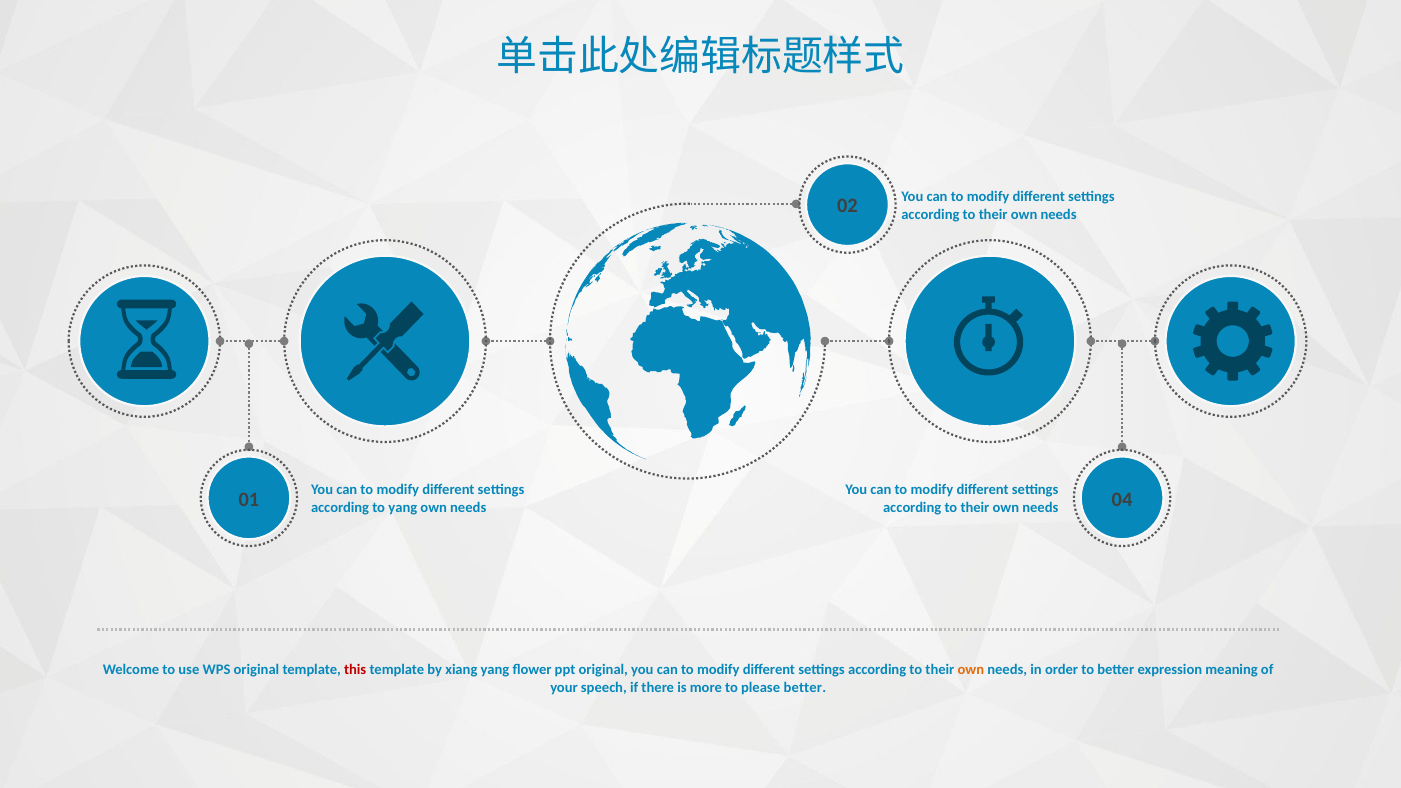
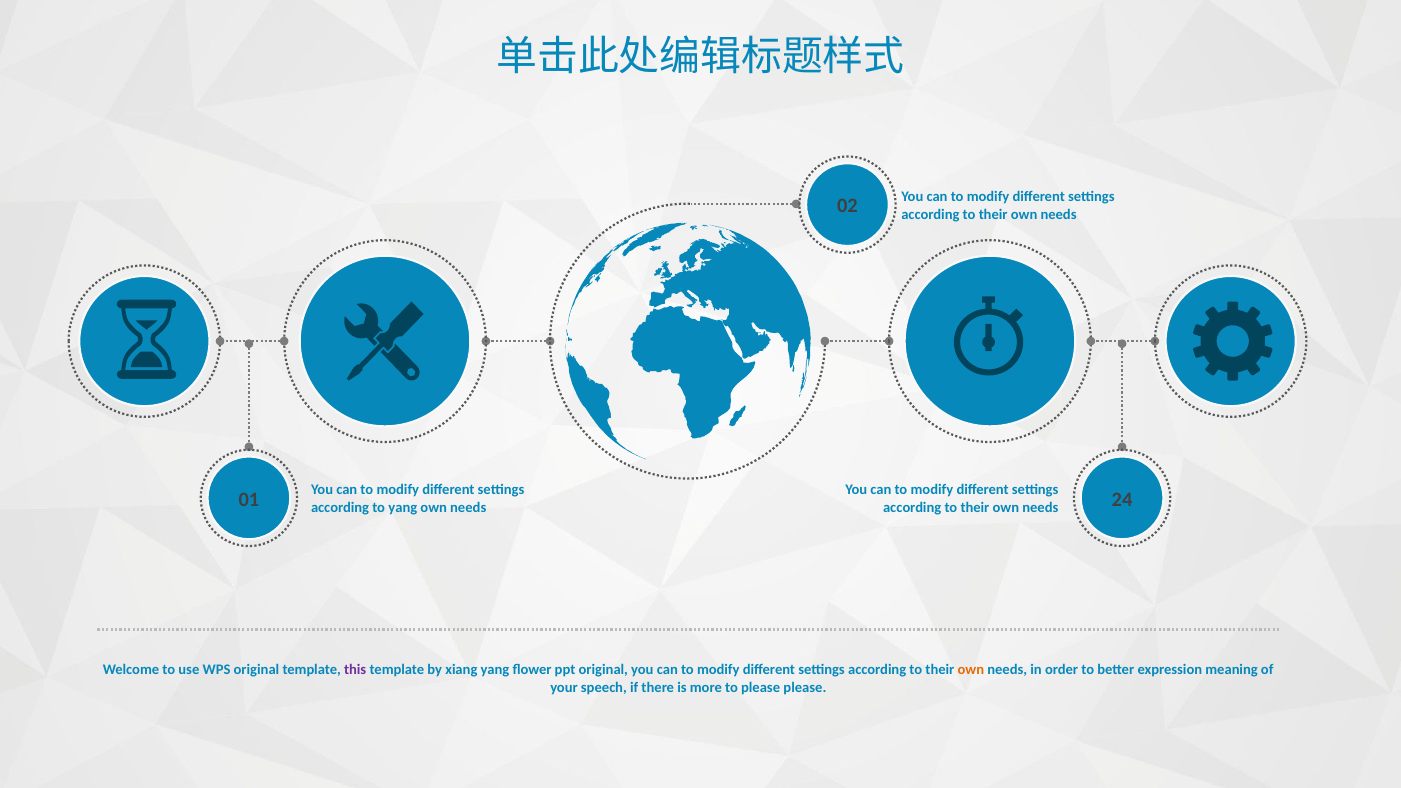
04: 04 -> 24 (1122, 499)
this colour: red -> purple (355, 670)
please better: better -> please (805, 687)
